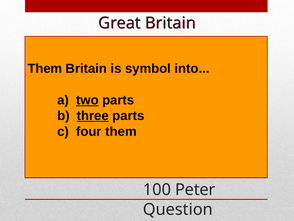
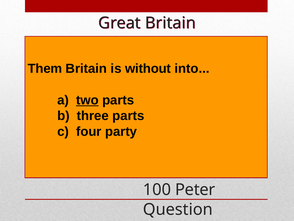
symbol: symbol -> without (148, 68)
three underline: present -> none (93, 116)
four them: them -> party (121, 131)
